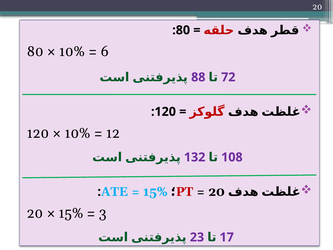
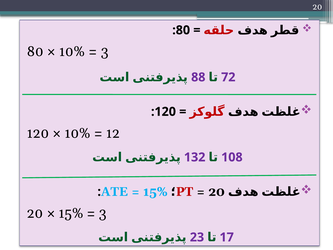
6: 6 -> 3 (105, 52)
